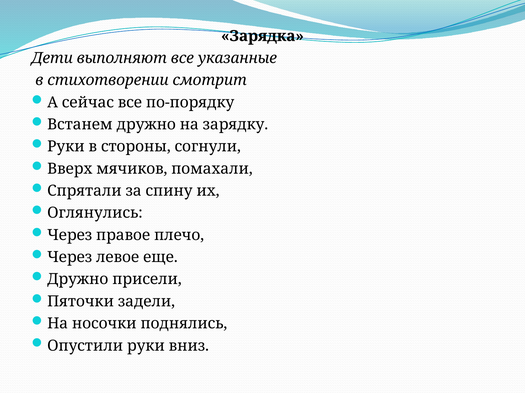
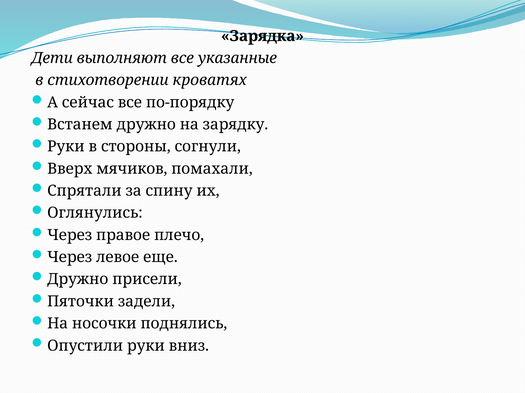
смотрит: смотрит -> кроватях (210, 80)
